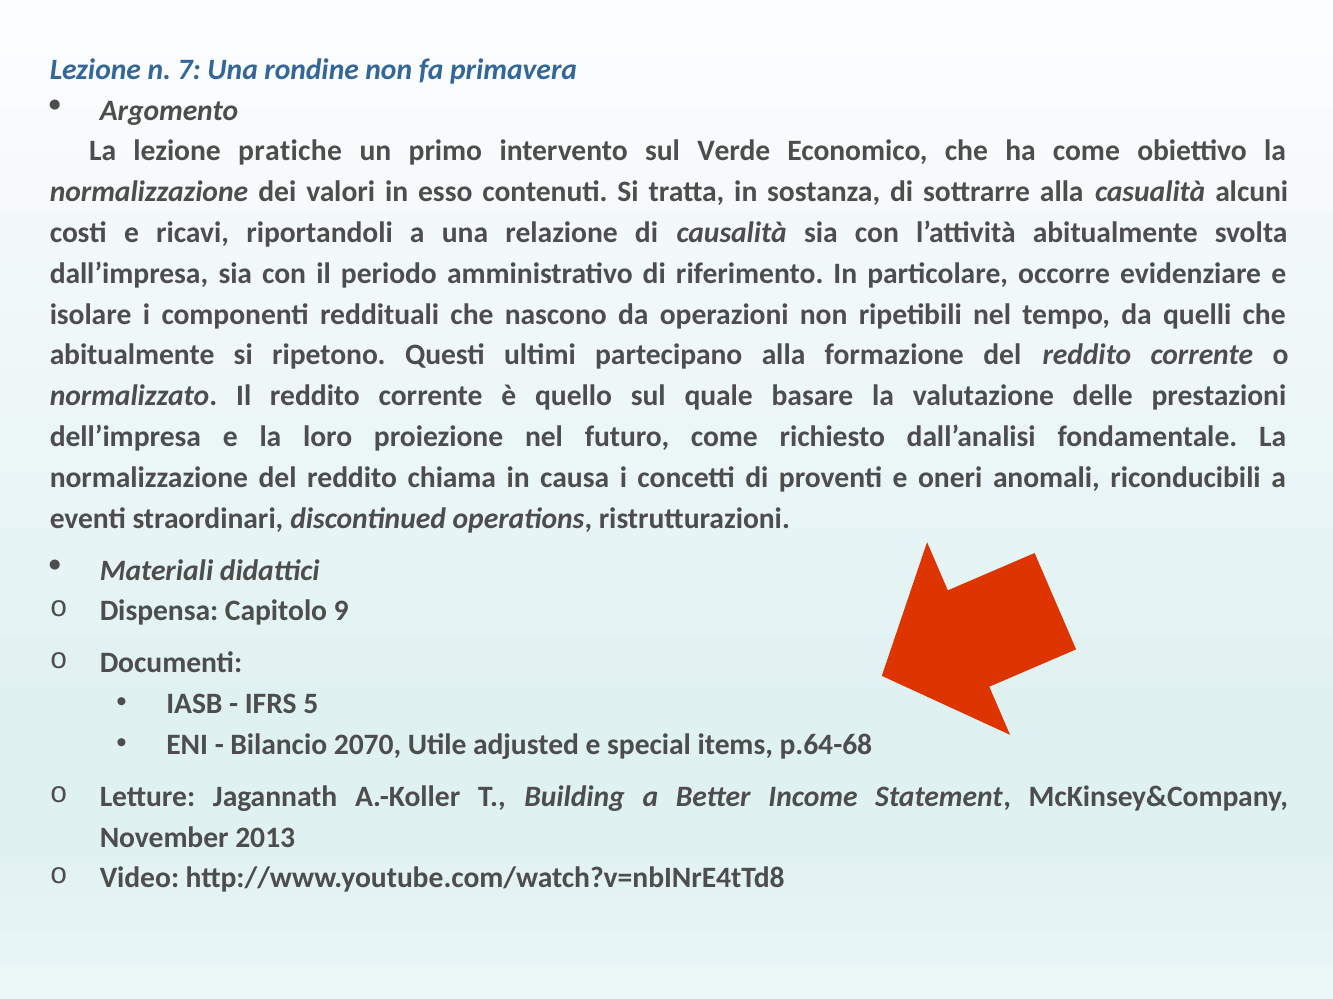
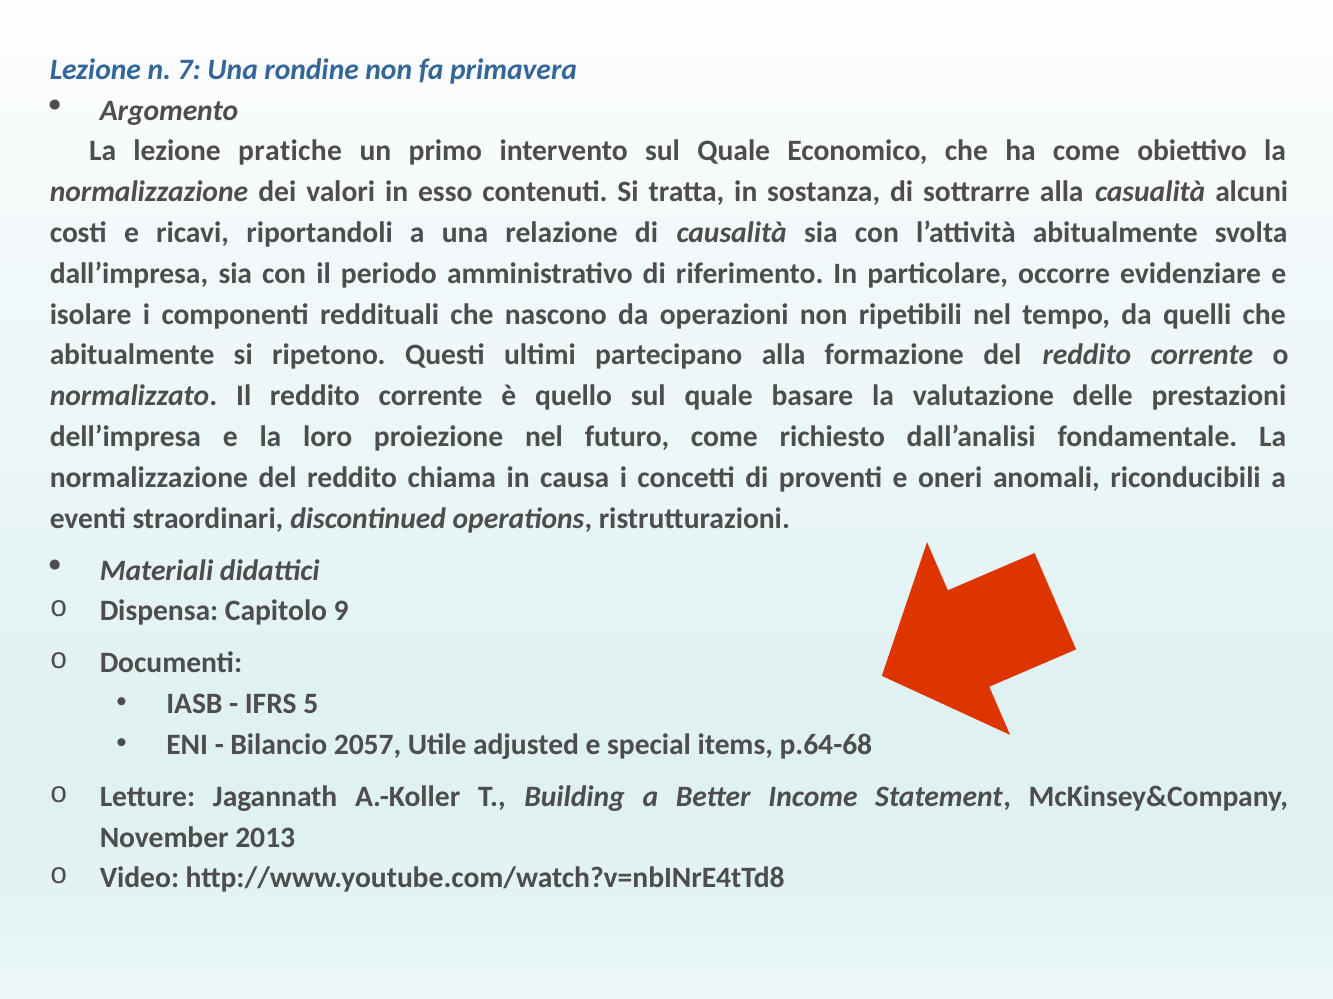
intervento sul Verde: Verde -> Quale (734, 151)
2070: 2070 -> 2057 (368, 745)
